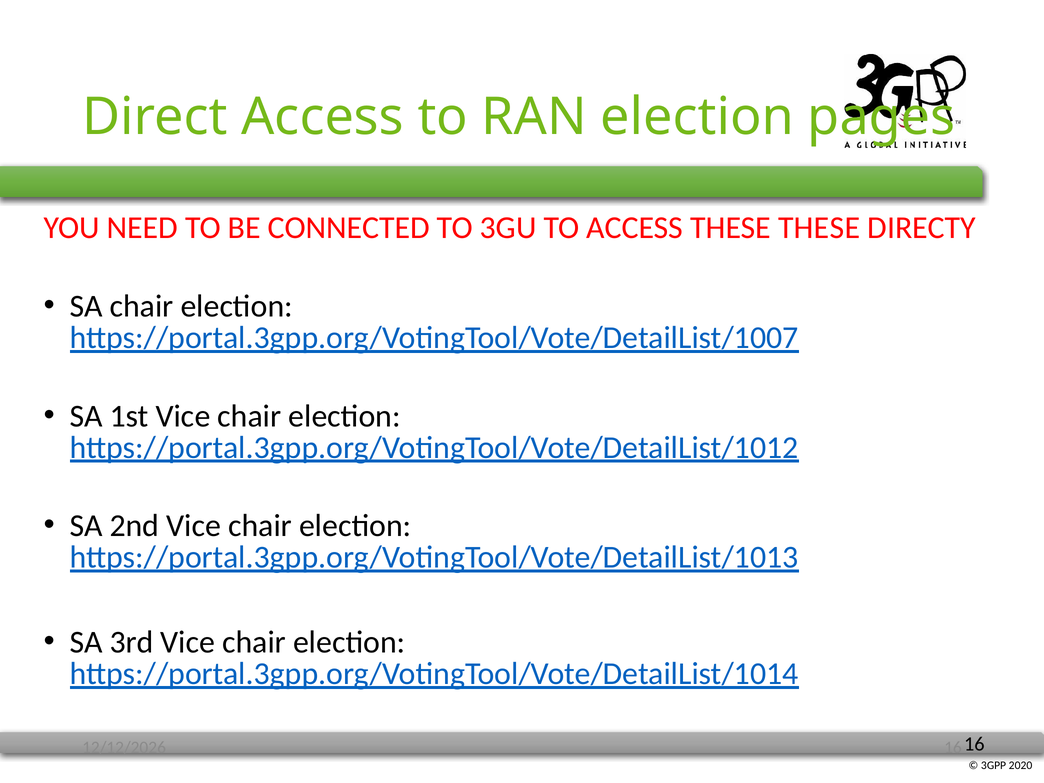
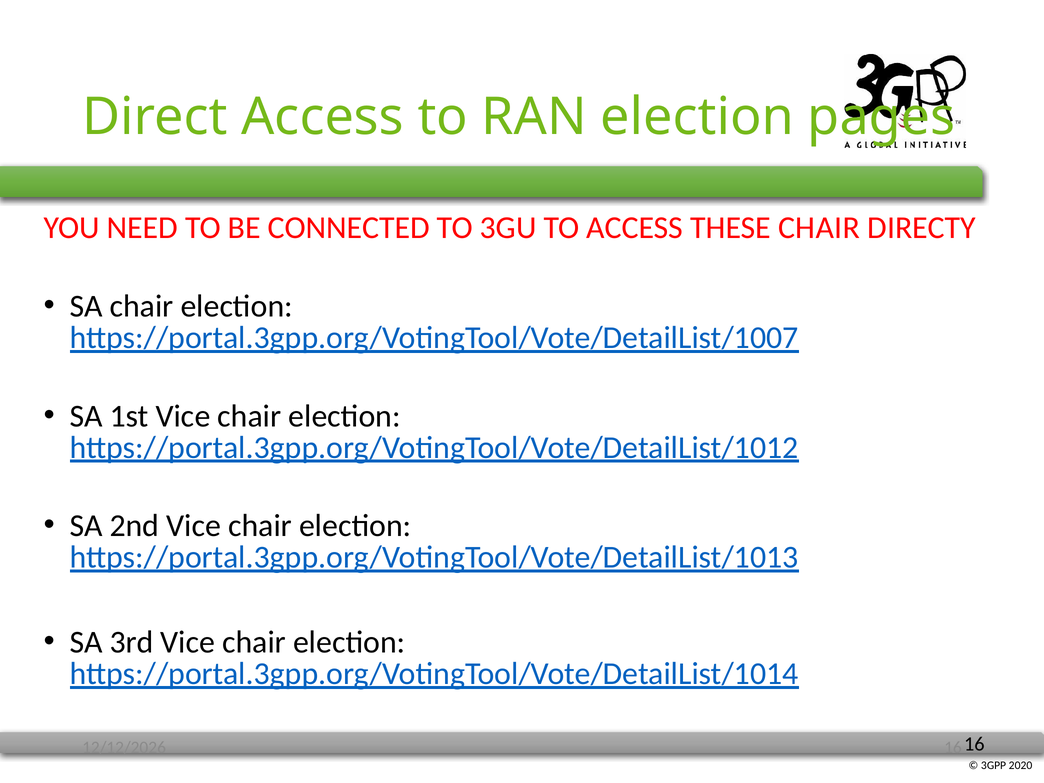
THESE THESE: THESE -> CHAIR (819, 228)
